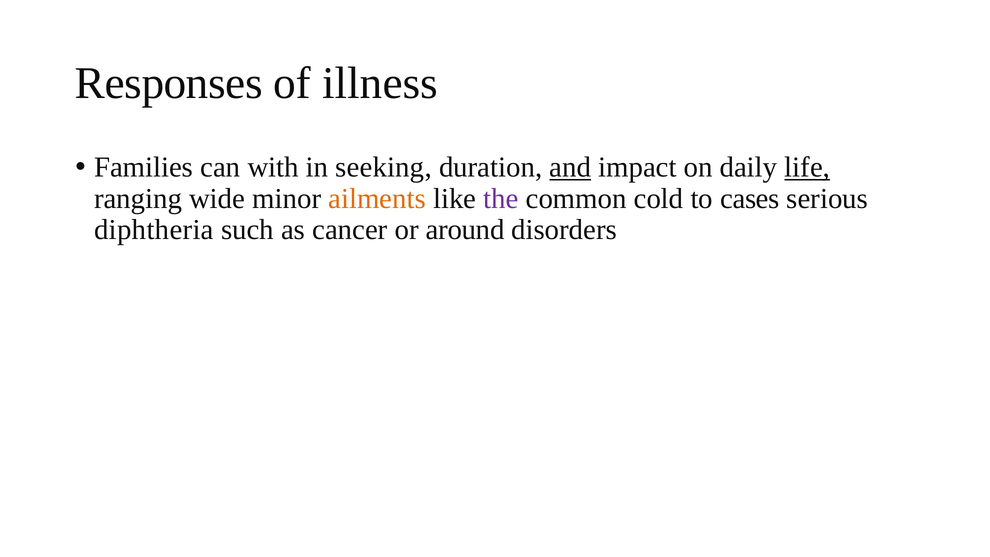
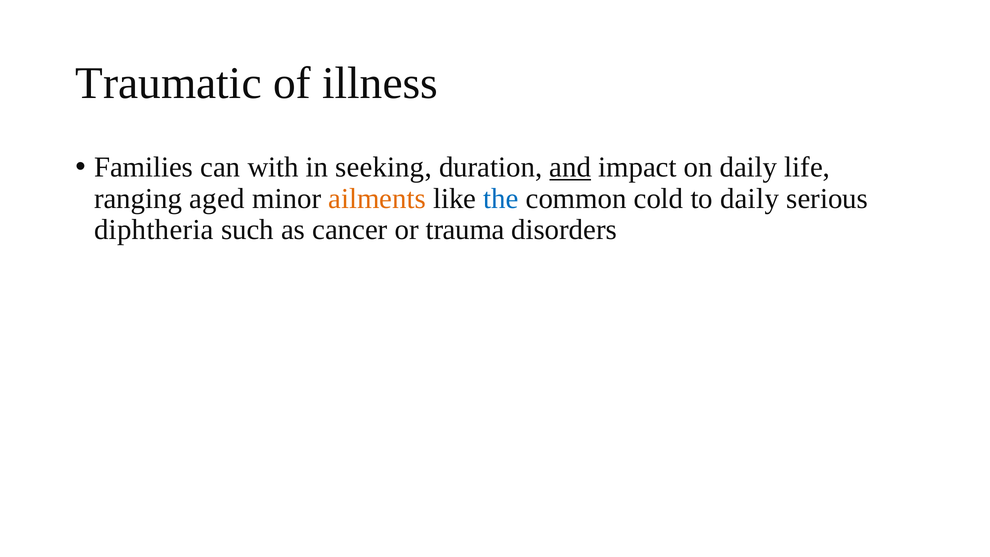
Responses: Responses -> Traumatic (169, 83)
life underline: present -> none (807, 167)
wide: wide -> aged (217, 199)
the colour: purple -> blue (501, 199)
to cases: cases -> daily (750, 199)
around: around -> trauma (465, 230)
